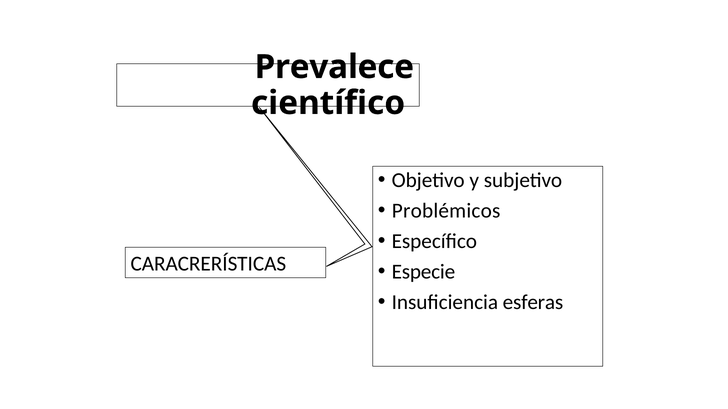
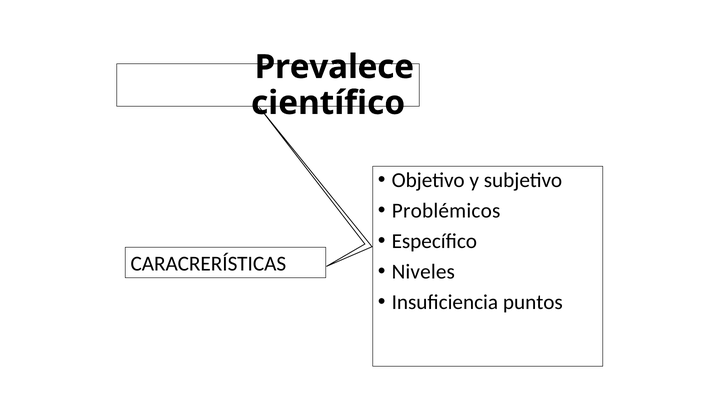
Especie: Especie -> Niveles (423, 272)
esferas: esferas -> puntos (533, 303)
